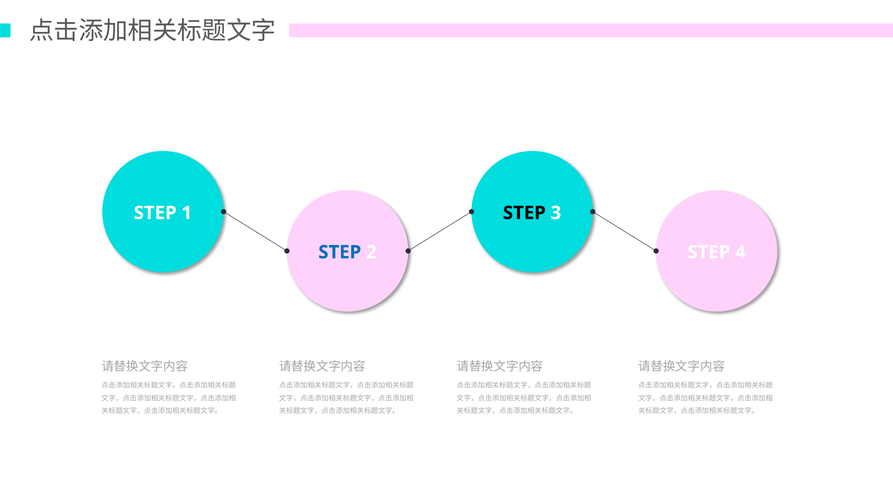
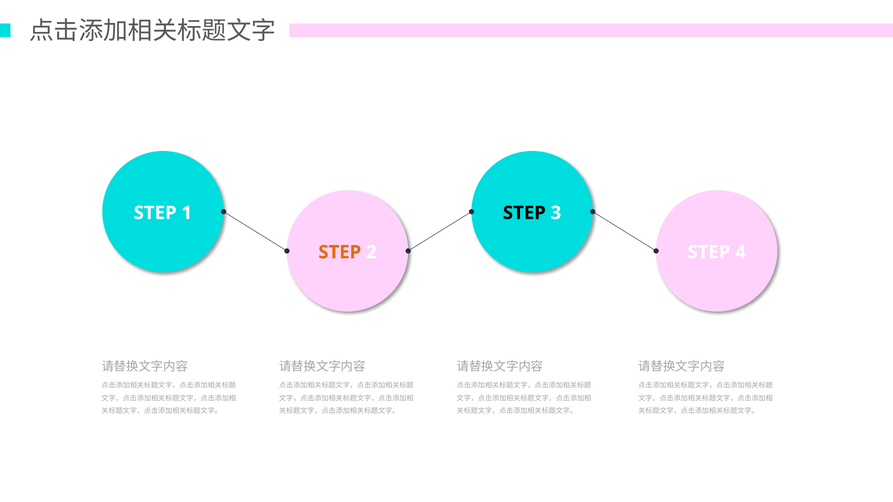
STEP colour: blue -> orange (340, 252)
